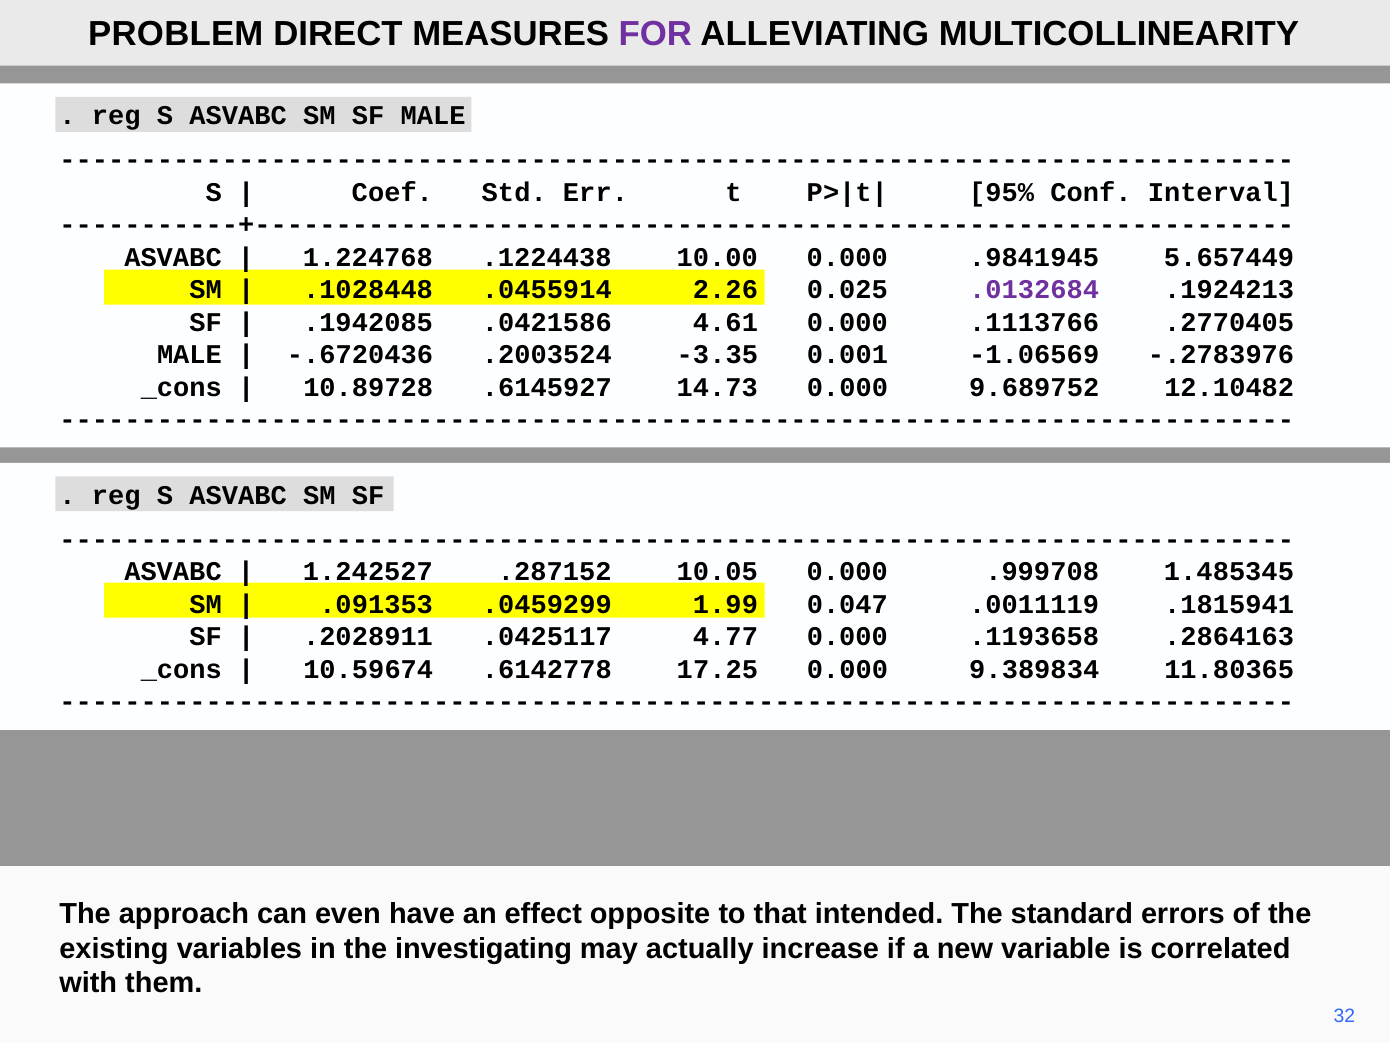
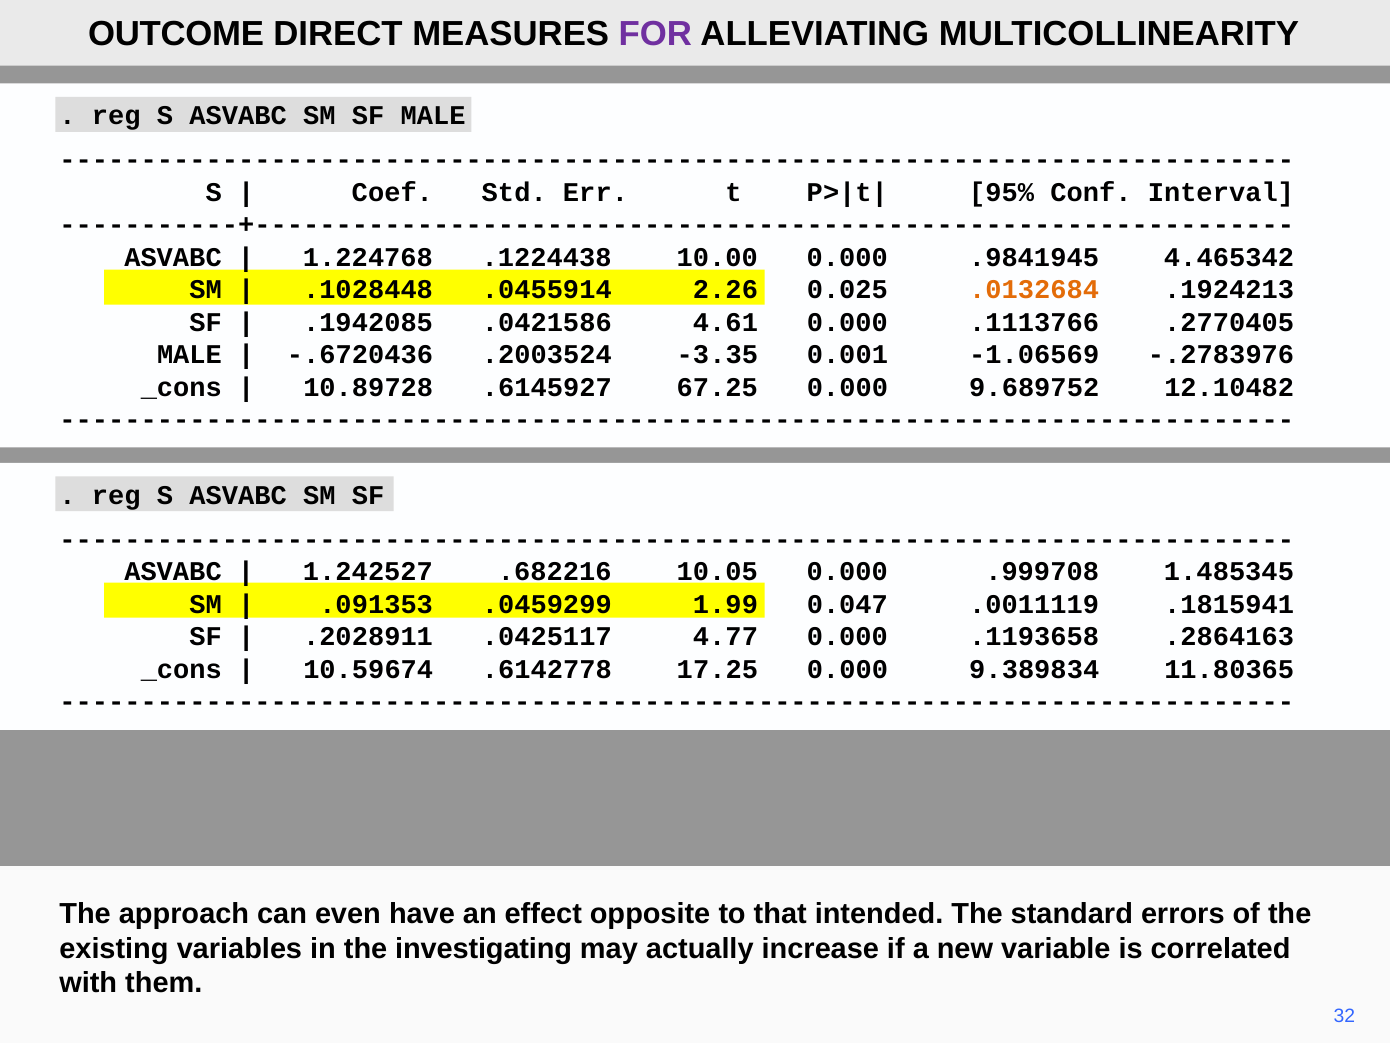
PROBLEM: PROBLEM -> OUTCOME (176, 34)
5.657449: 5.657449 -> 4.465342 (1229, 257)
.0132684 colour: purple -> orange (1034, 290)
14.73: 14.73 -> 67.25 (717, 387)
.287152: .287152 -> .682216 (555, 572)
